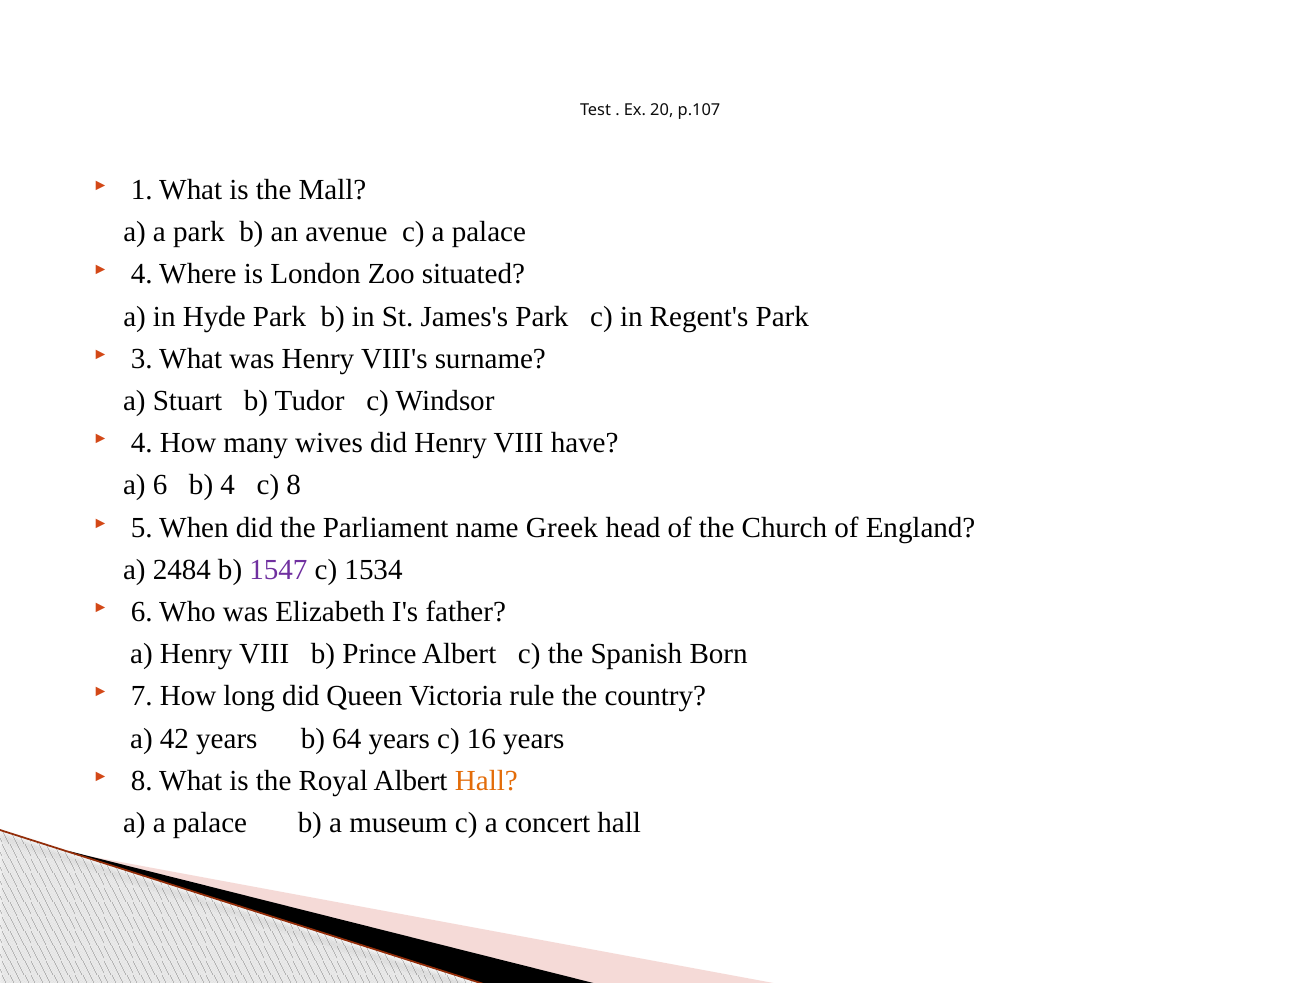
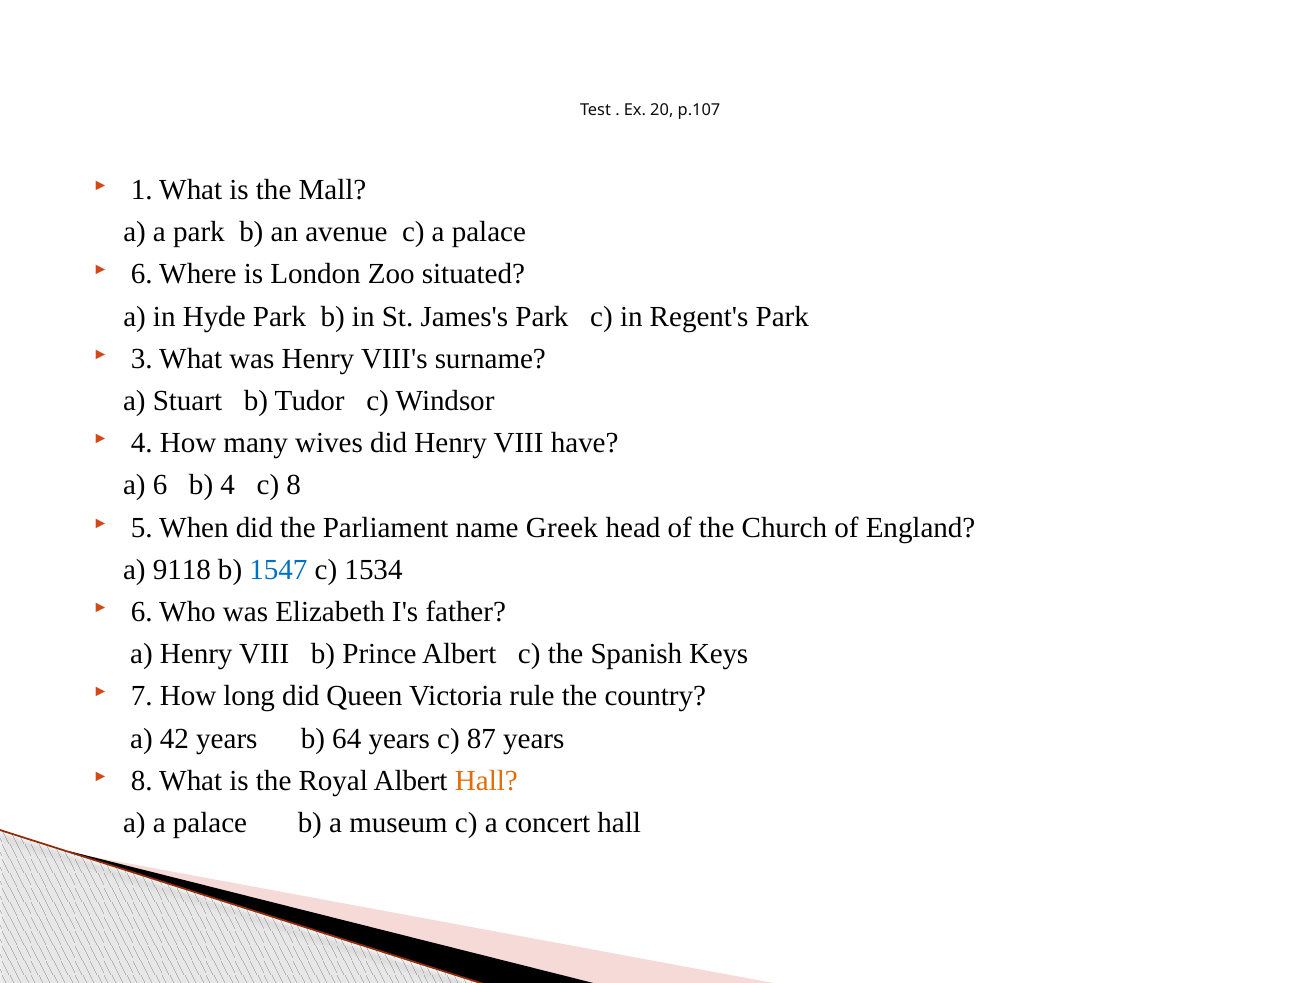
4: 4 -> 6 (142, 274)
2484: 2484 -> 9118 (182, 570)
1547 colour: purple -> blue (278, 570)
Born: Born -> Keys (719, 654)
16: 16 -> 87 (481, 739)
